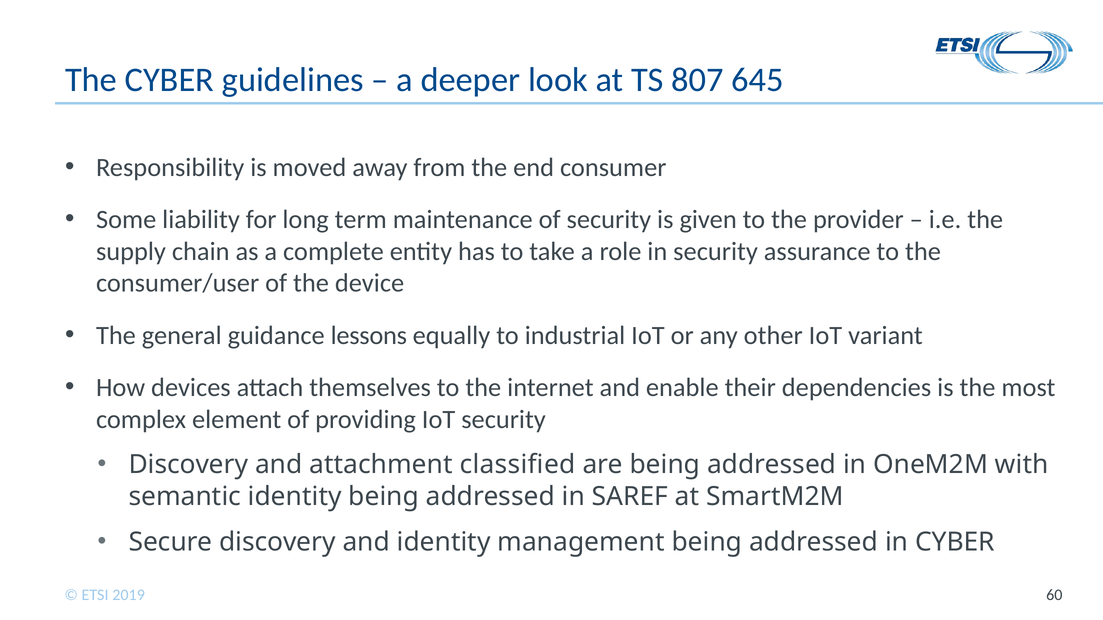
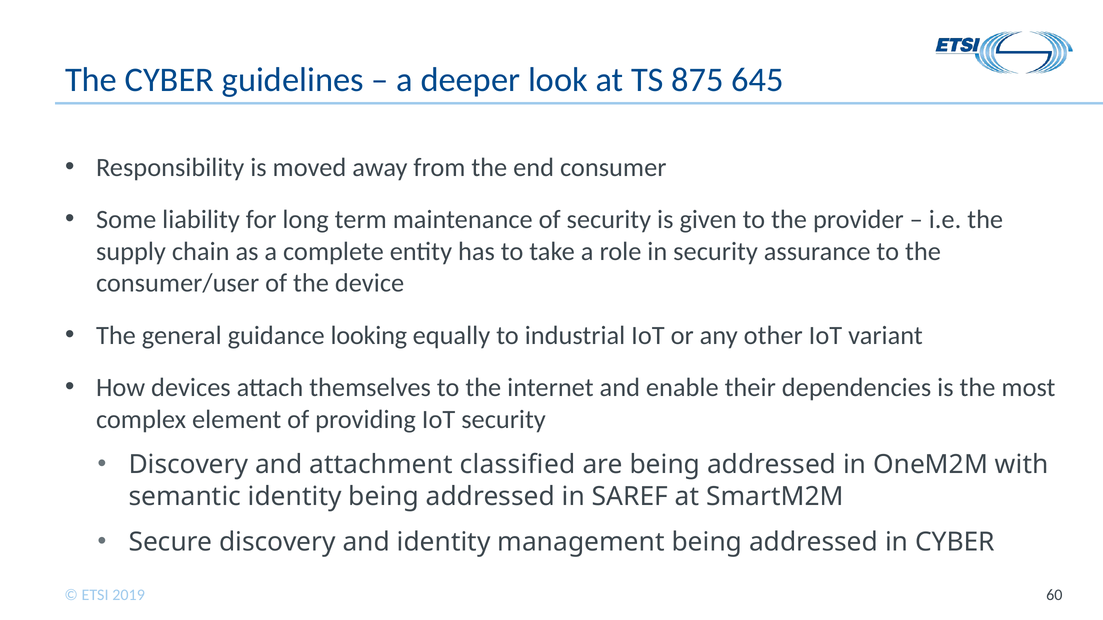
807: 807 -> 875 (697, 80)
lessons: lessons -> looking (369, 336)
